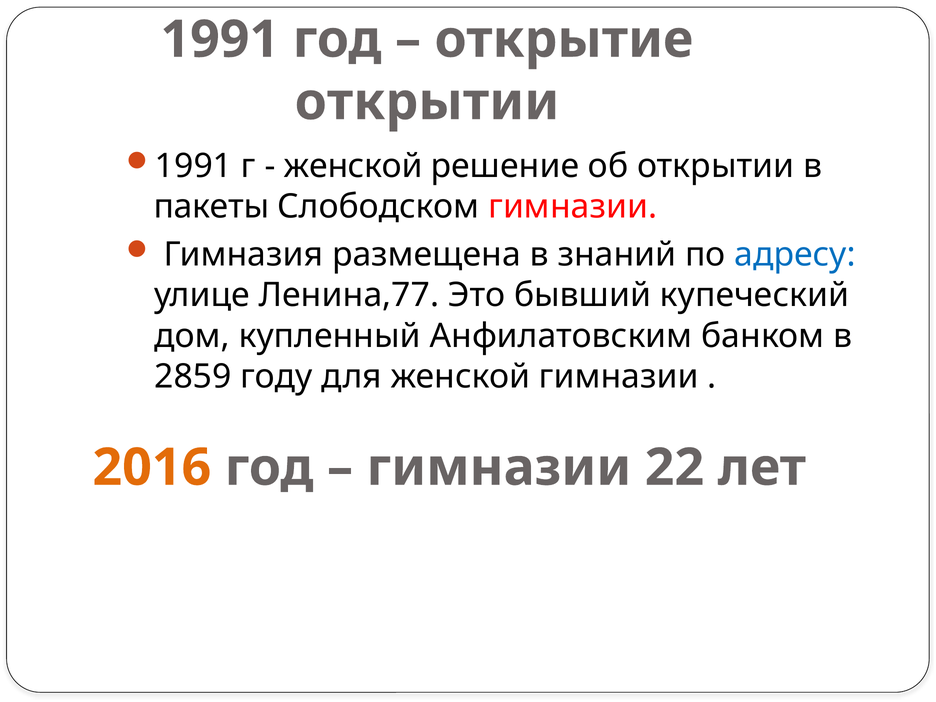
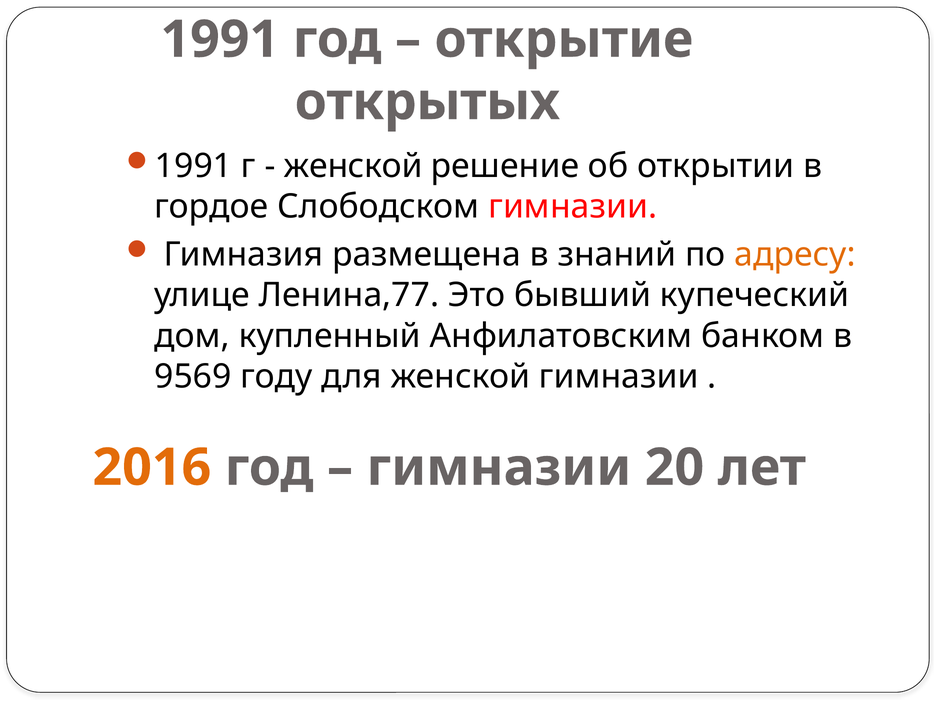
открытии: открытии -> открытых (427, 102)
пакеты: пакеты -> гордое (211, 207)
адресу colour: blue -> orange (795, 255)
2859: 2859 -> 9569 (193, 376)
22: 22 -> 20 (674, 468)
